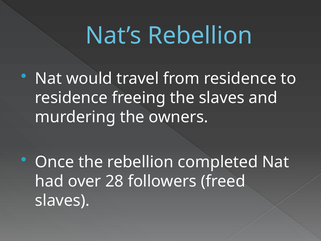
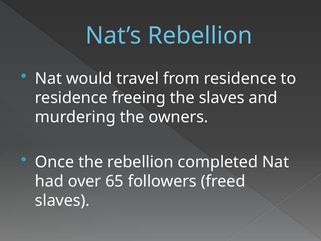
28: 28 -> 65 (114, 181)
